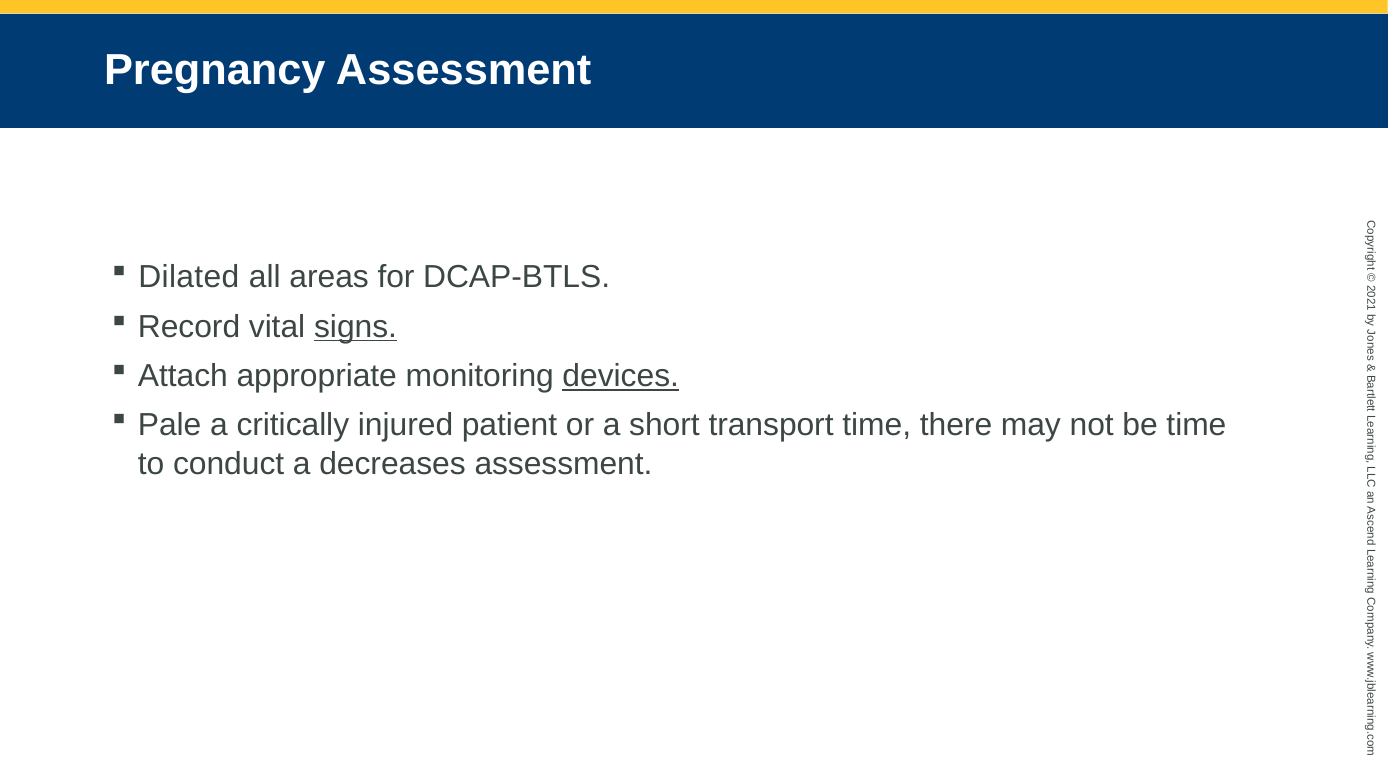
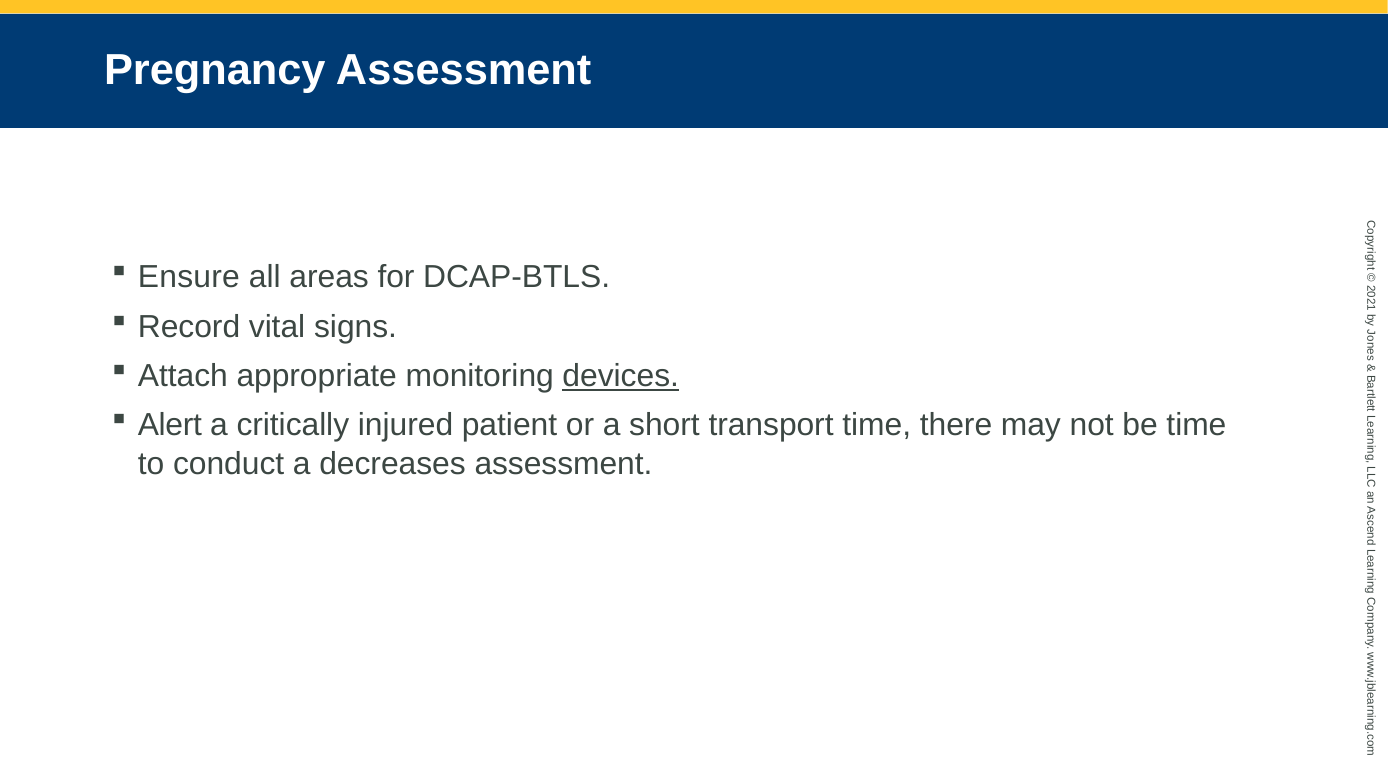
Dilated: Dilated -> Ensure (189, 277)
signs underline: present -> none (356, 327)
Pale: Pale -> Alert (170, 425)
